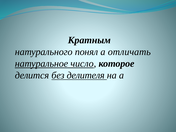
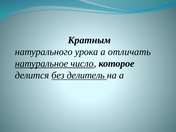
понял: понял -> урока (87, 52)
делителя: делителя -> делитель (86, 75)
